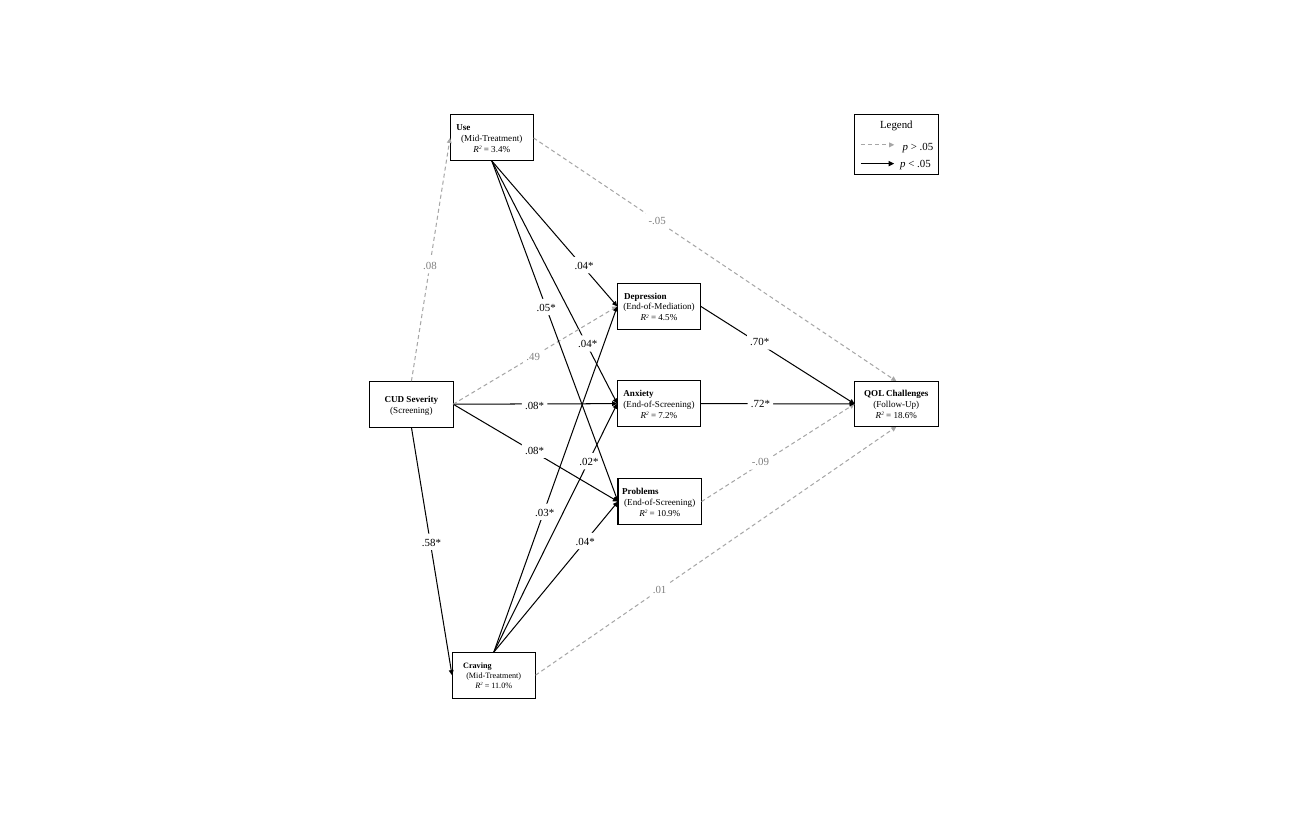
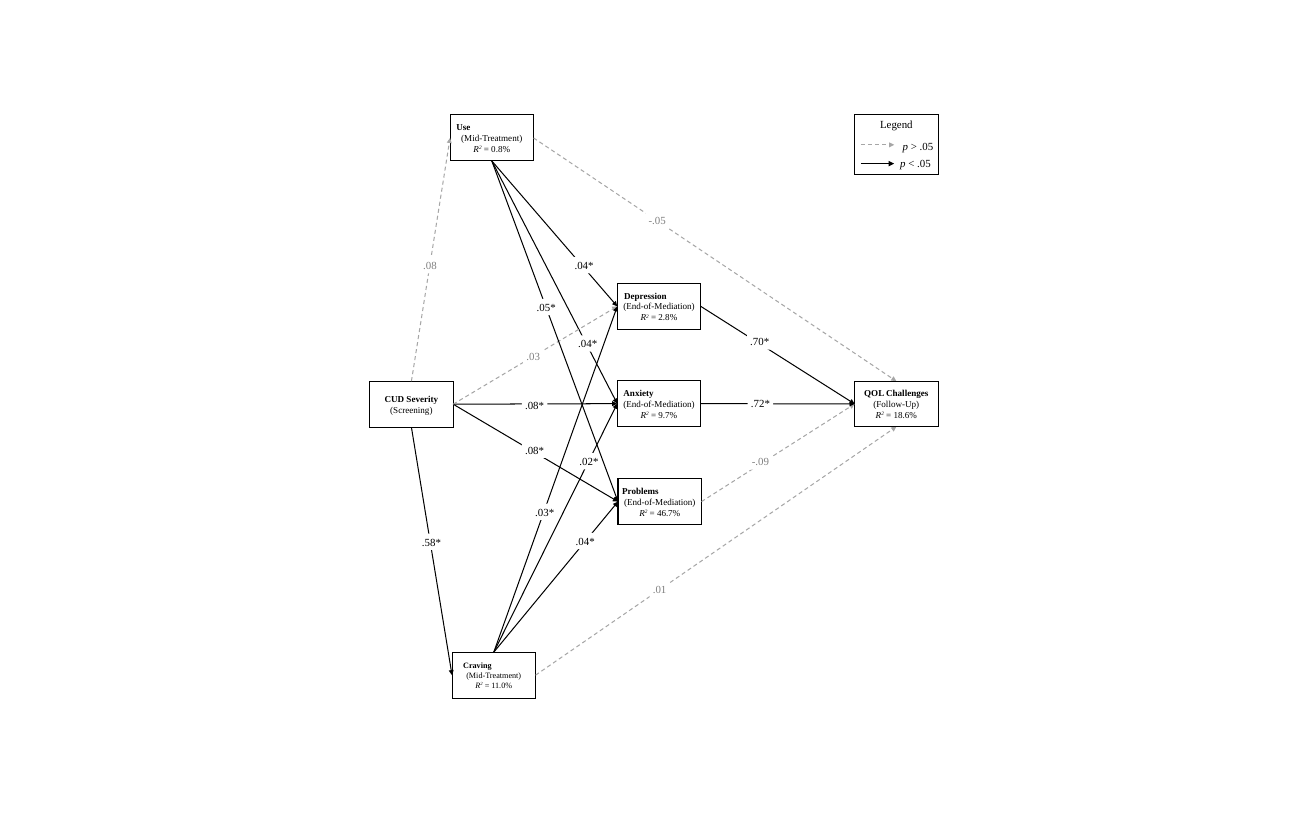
3.4%: 3.4% -> 0.8% (501, 149)
4.5%: 4.5% -> 2.8% (668, 318)
.49: .49 -> .03 (533, 357)
End-of-Screening: End-of-Screening -> End-of-Mediation (659, 404)
7.2%: 7.2% -> 9.7% (668, 415)
End-of-Screening: End-of-Screening -> End-of-Mediation (660, 502)
10.9%: 10.9% -> 46.7% (669, 513)
